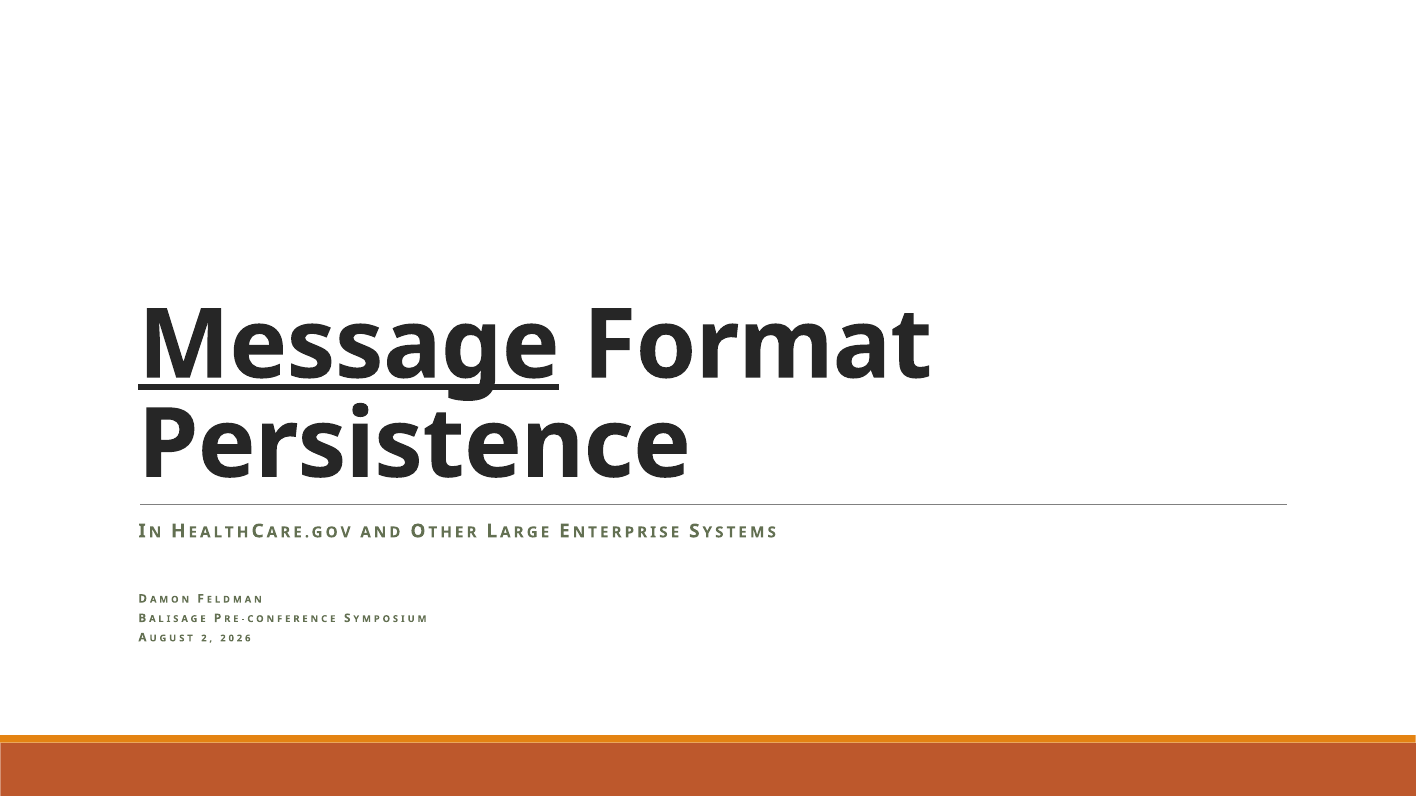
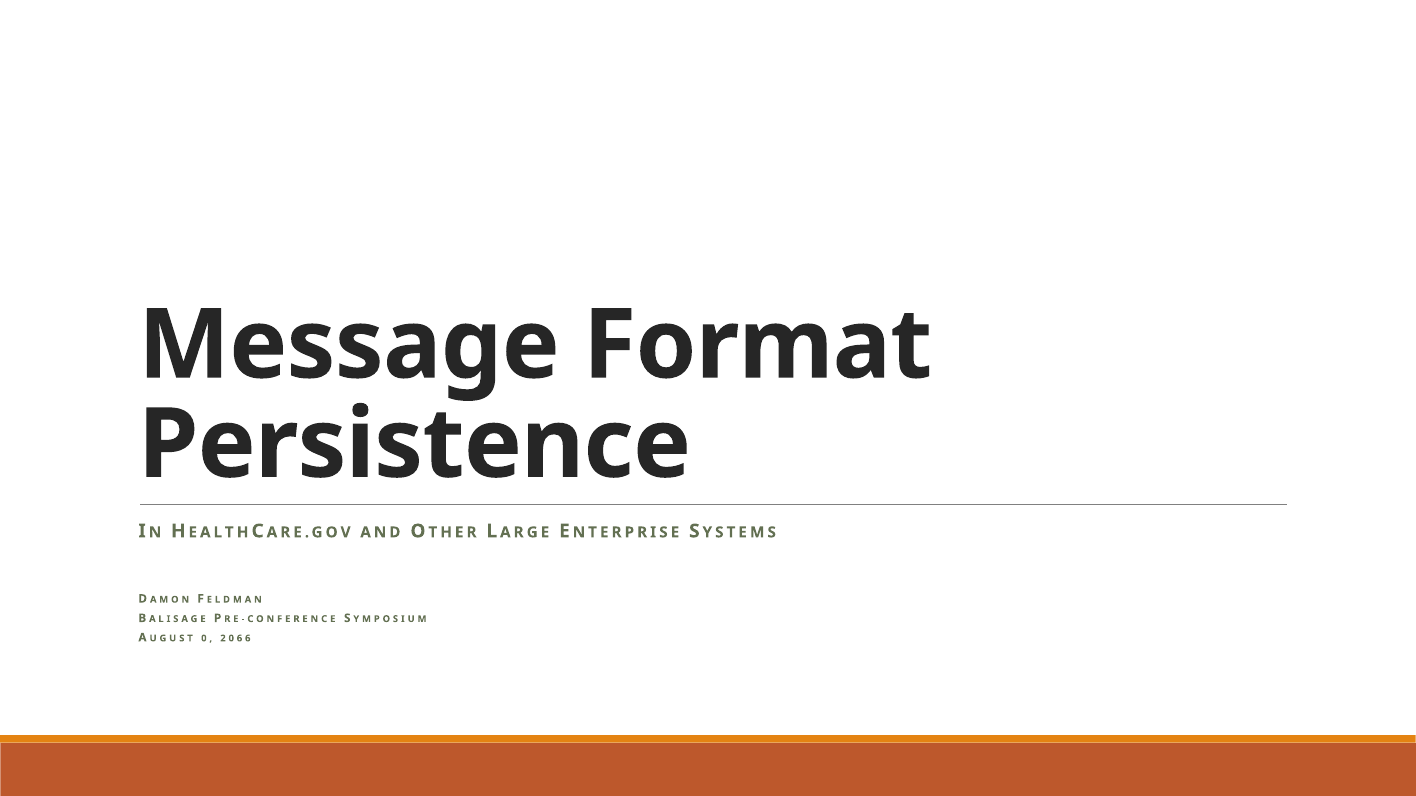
Message underline: present -> none (349, 346)
2: 2 -> 0 (204, 639)
2: 2 -> 6 (240, 639)
